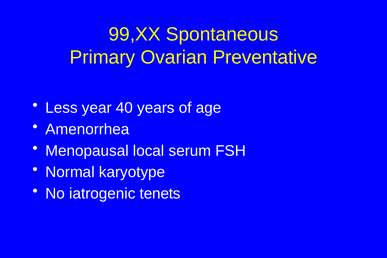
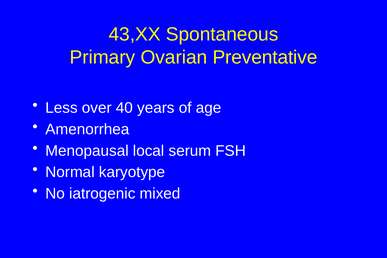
99,XX: 99,XX -> 43,XX (135, 34)
year: year -> over (97, 108)
tenets: tenets -> mixed (160, 194)
